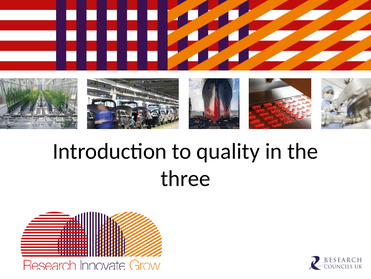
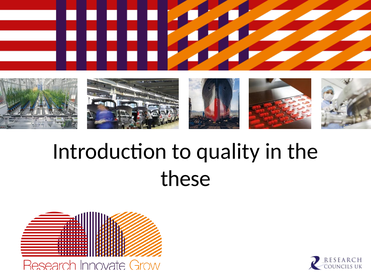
three: three -> these (186, 178)
